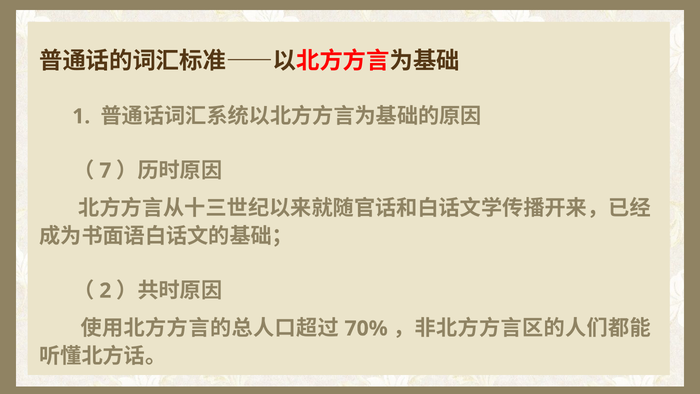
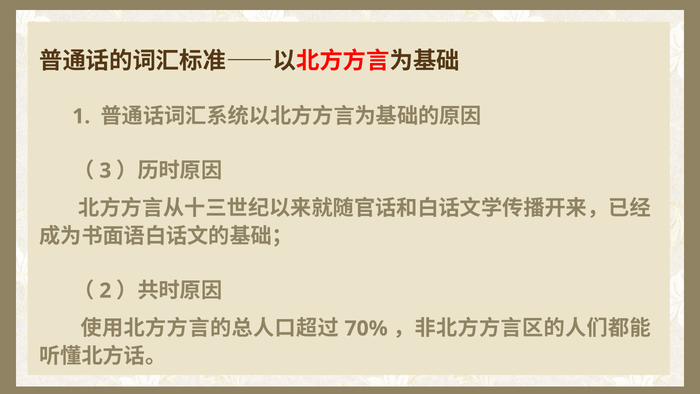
7: 7 -> 3 (105, 171)
